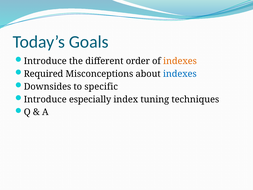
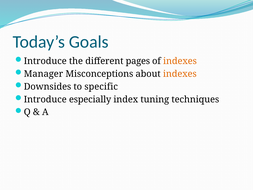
order: order -> pages (138, 61)
Required: Required -> Manager (43, 74)
indexes colour: blue -> orange (180, 74)
